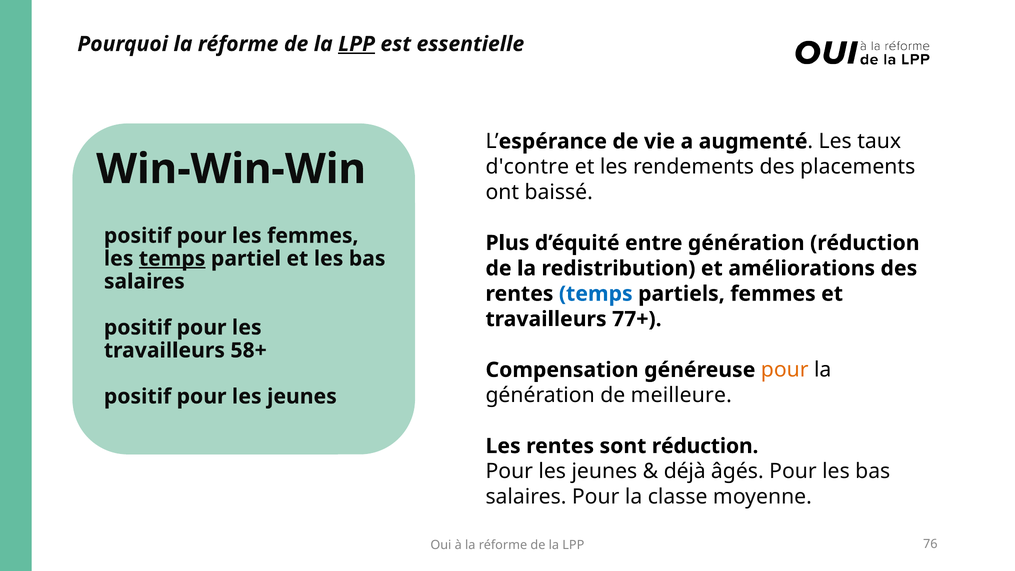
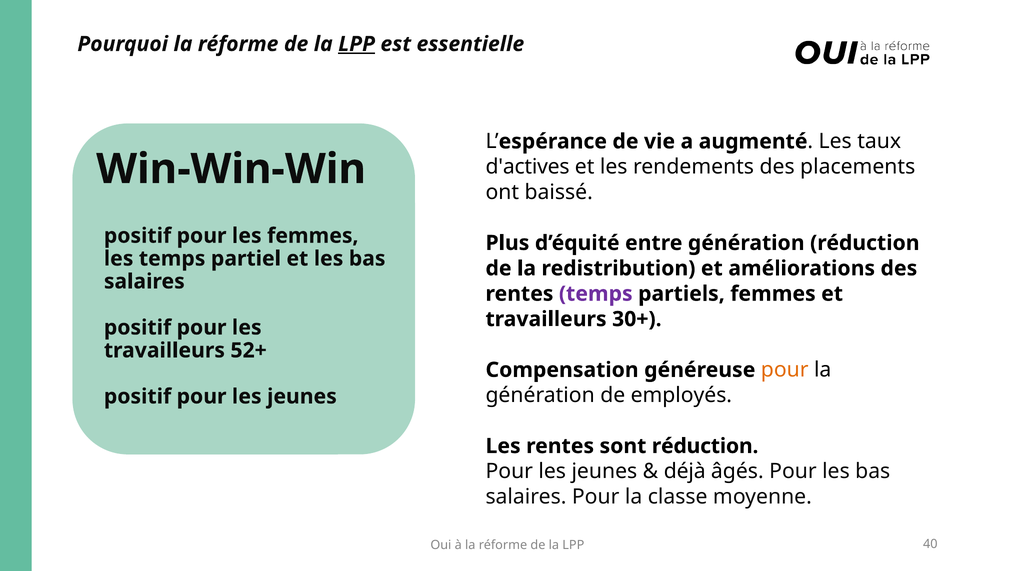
d'contre: d'contre -> d'actives (528, 167)
temps underline: present -> none (172, 259)
temps colour: blue -> purple (596, 294)
77+: 77+ -> 30+ (637, 319)
58+: 58+ -> 52+ (249, 350)
meilleure: meilleure -> employés (681, 395)
76: 76 -> 40 (930, 544)
